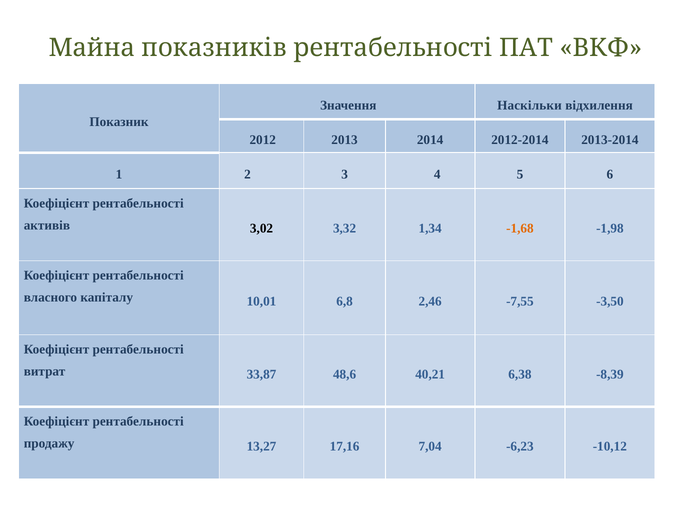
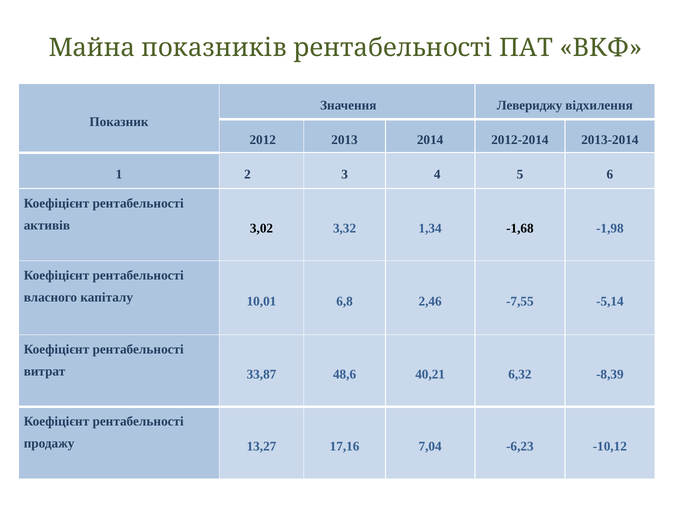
Наскільки: Наскільки -> Левериджу (530, 105)
-1,68 colour: orange -> black (520, 229)
-3,50: -3,50 -> -5,14 (610, 302)
6,38: 6,38 -> 6,32 (520, 375)
